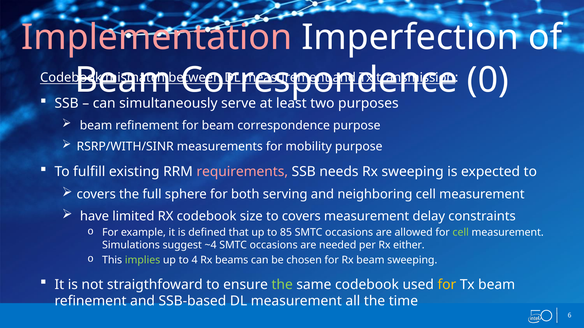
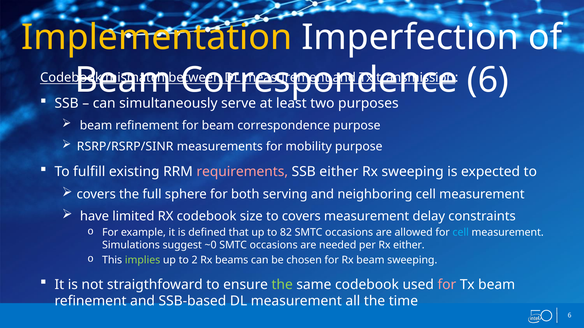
Implementation colour: pink -> yellow (157, 37)
0: 0 -> 6 (488, 80)
RSRP/WITH/SINR: RSRP/WITH/SINR -> RSRP/RSRP/SINR (125, 147)
SSB needs: needs -> either (339, 172)
85: 85 -> 82 (286, 233)
cell colour: light green -> light blue (461, 233)
~4: ~4 -> ~0 (211, 245)
4: 4 -> 2 (195, 260)
for colour: yellow -> pink (447, 285)
